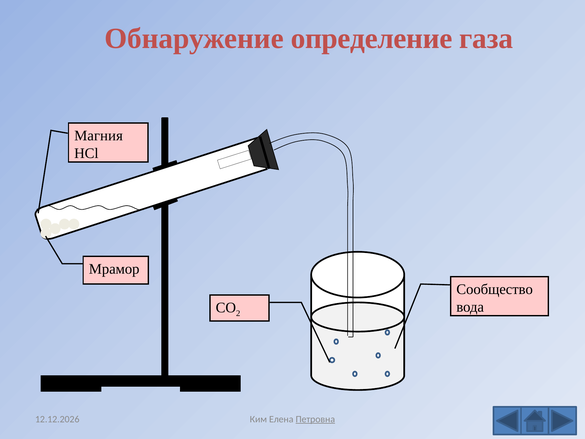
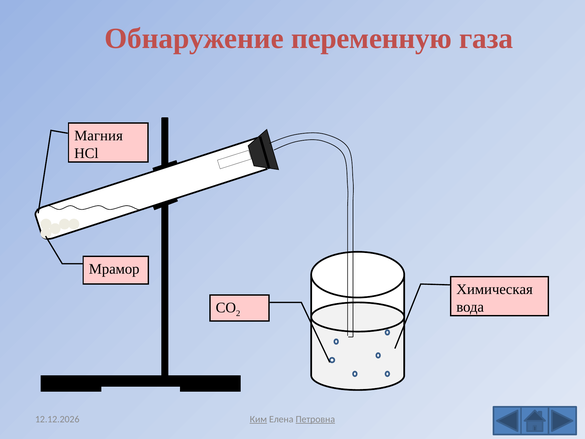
определение: определение -> переменную (371, 39)
Сообщество: Сообщество -> Химическая (495, 289)
Ким underline: none -> present (258, 419)
